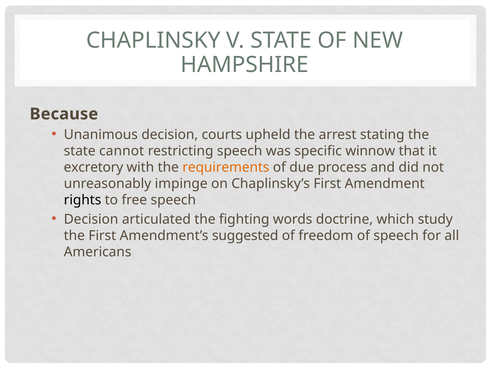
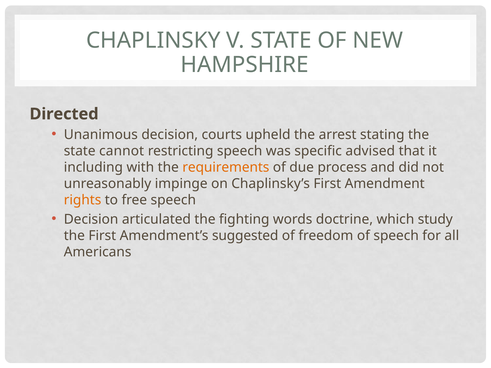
Because: Because -> Directed (64, 114)
winnow: winnow -> advised (370, 151)
excretory: excretory -> including (93, 167)
rights colour: black -> orange (83, 200)
